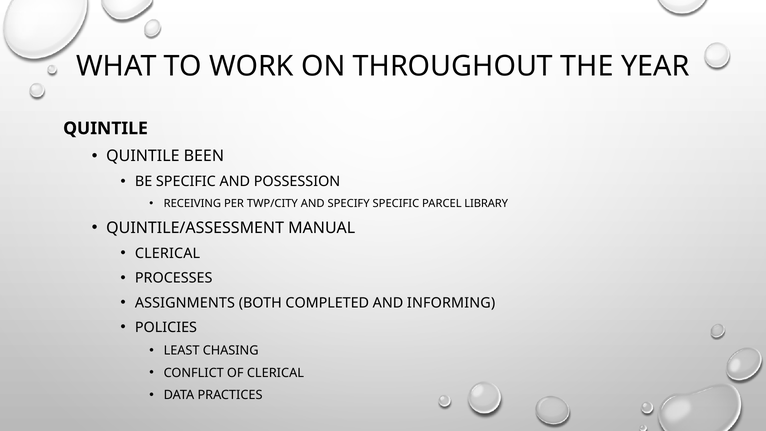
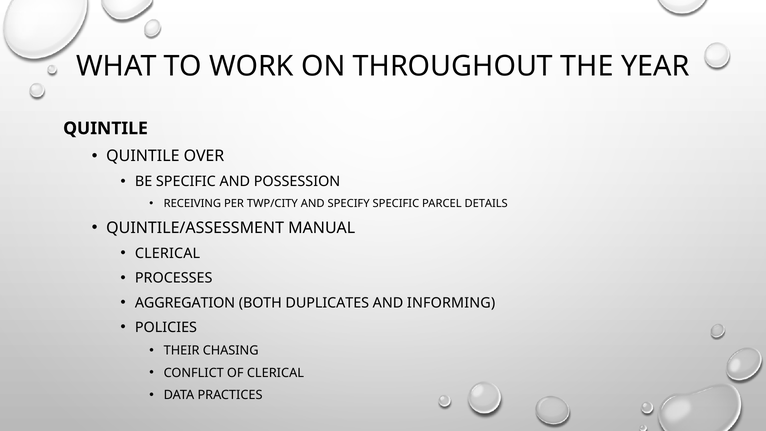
BEEN: BEEN -> OVER (204, 156)
LIBRARY: LIBRARY -> DETAILS (486, 203)
ASSIGNMENTS: ASSIGNMENTS -> AGGREGATION (185, 303)
COMPLETED: COMPLETED -> DUPLICATES (327, 303)
LEAST: LEAST -> THEIR (182, 351)
